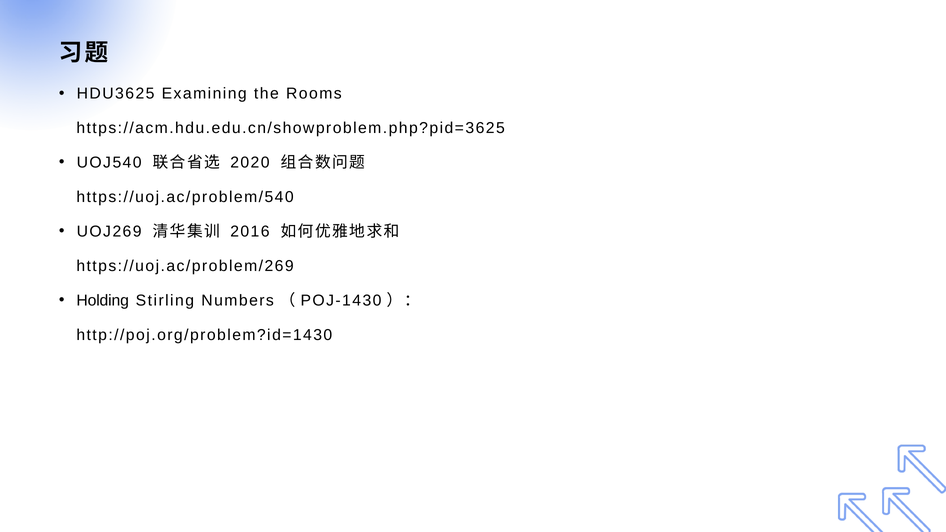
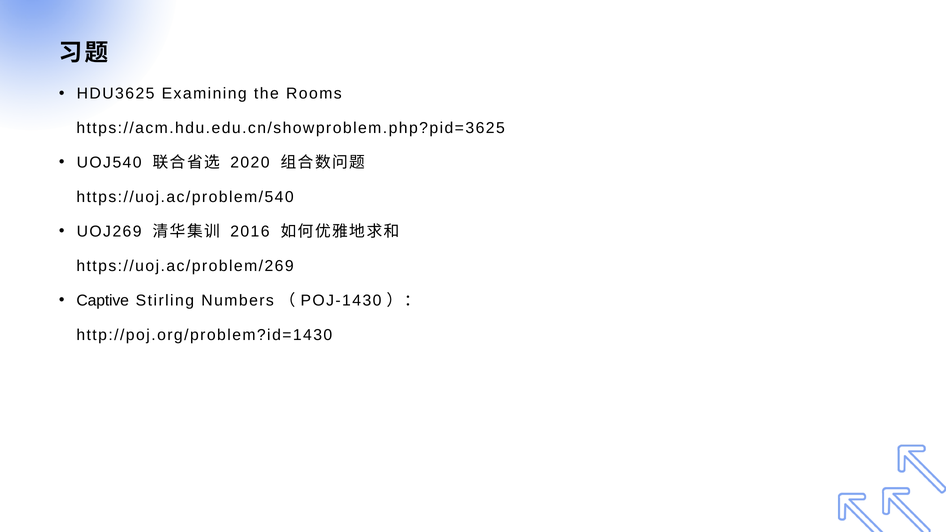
Holding: Holding -> Captive (103, 300)
